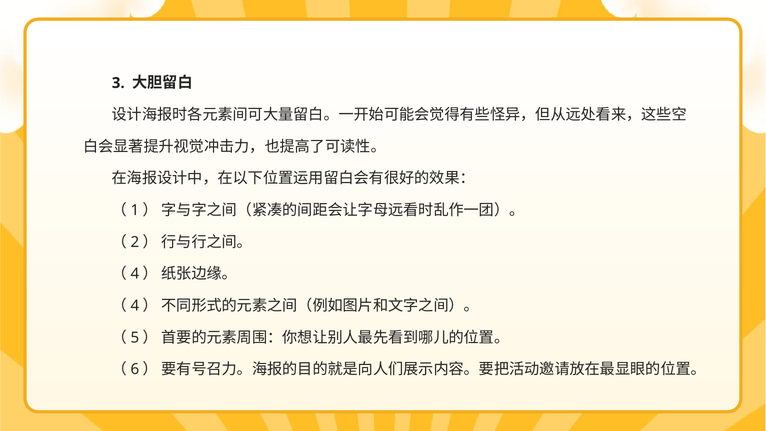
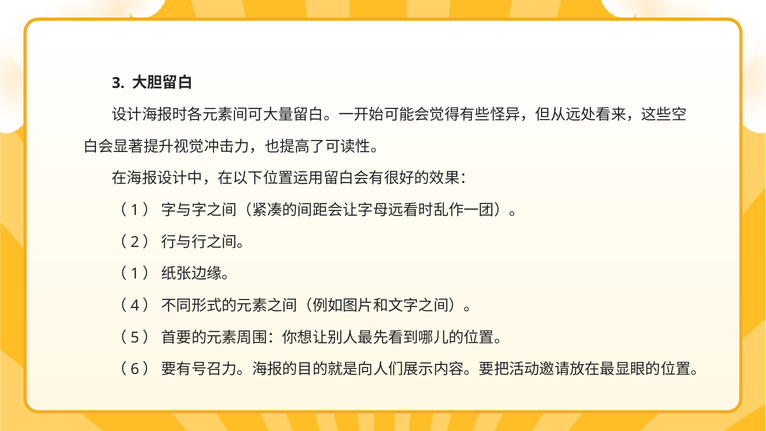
4: 4 -> 1 (135, 274)
